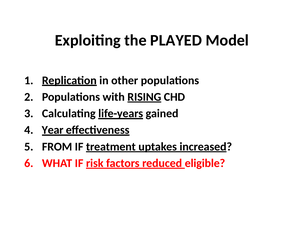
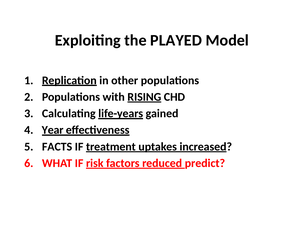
FROM: FROM -> FACTS (57, 147)
eligible: eligible -> predict (205, 163)
